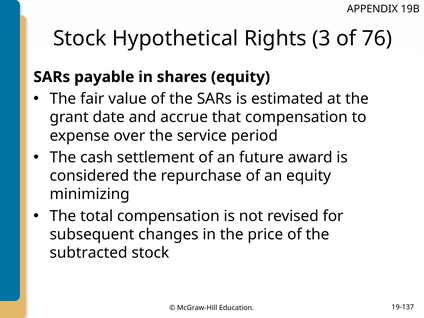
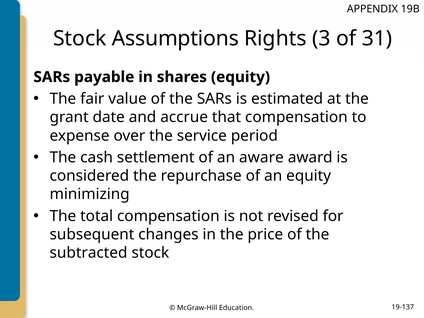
Hypothetical: Hypothetical -> Assumptions (175, 38)
76: 76 -> 31 (377, 38)
future: future -> aware (261, 158)
